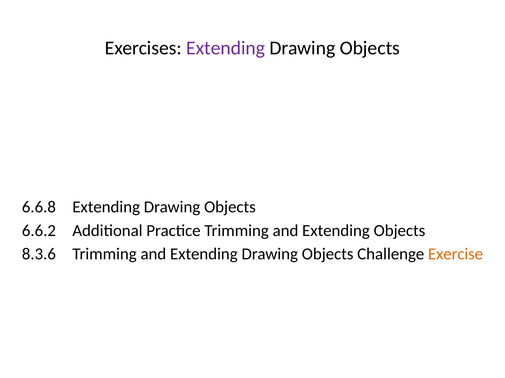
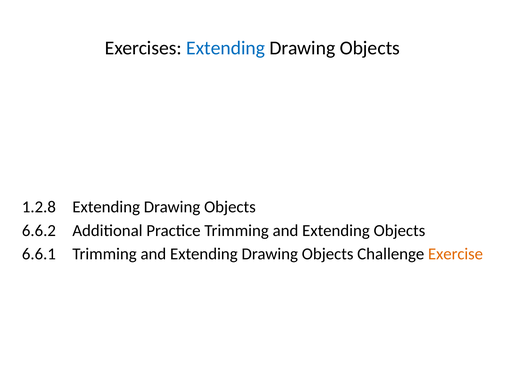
Extending colour: purple -> blue (226, 48)
6.6.8: 6.6.8 -> 1.2.8 (39, 207)
8.3.6: 8.3.6 -> 6.6.1 (39, 255)
